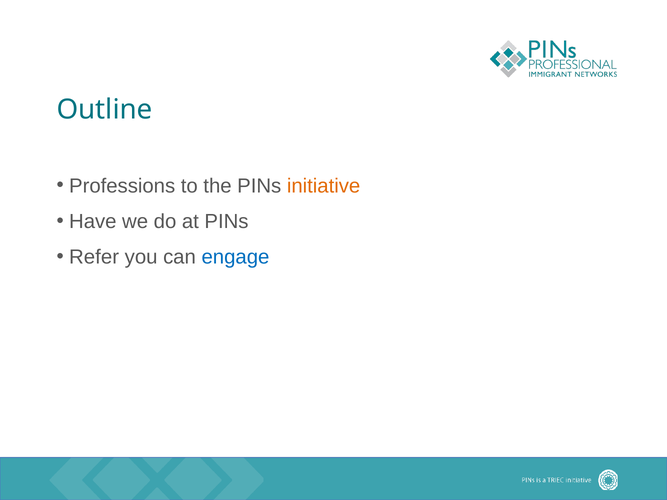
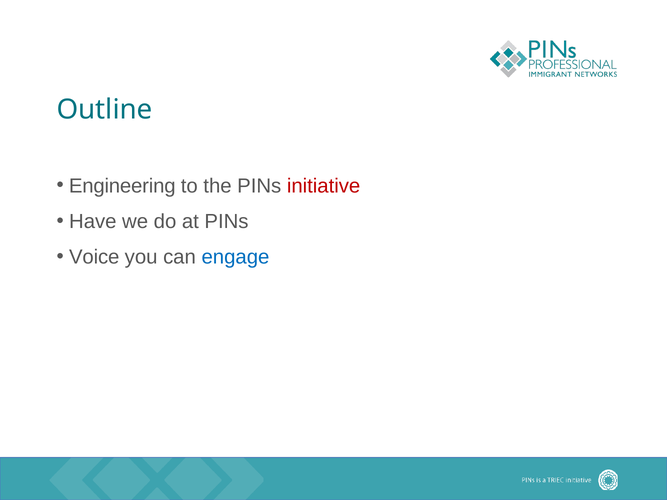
Professions: Professions -> Engineering (122, 186)
initiative colour: orange -> red (324, 186)
Refer: Refer -> Voice (94, 257)
